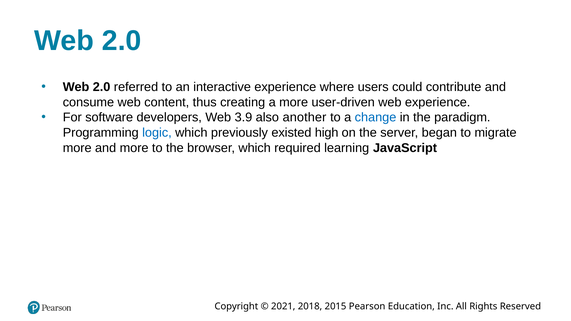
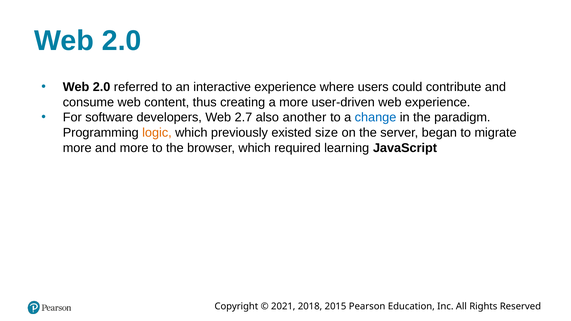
3.9: 3.9 -> 2.7 (243, 118)
logic colour: blue -> orange (157, 133)
high: high -> size (327, 133)
